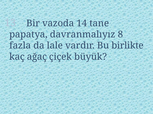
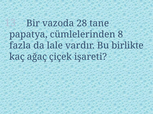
14: 14 -> 28 (82, 23)
davranmalıyız: davranmalıyız -> cümlelerinden (83, 35)
büyük: büyük -> işareti (90, 57)
